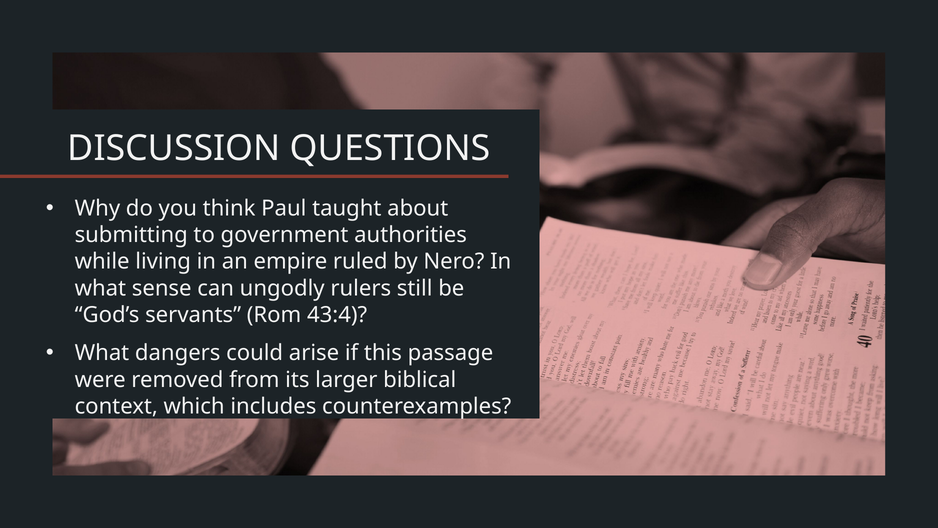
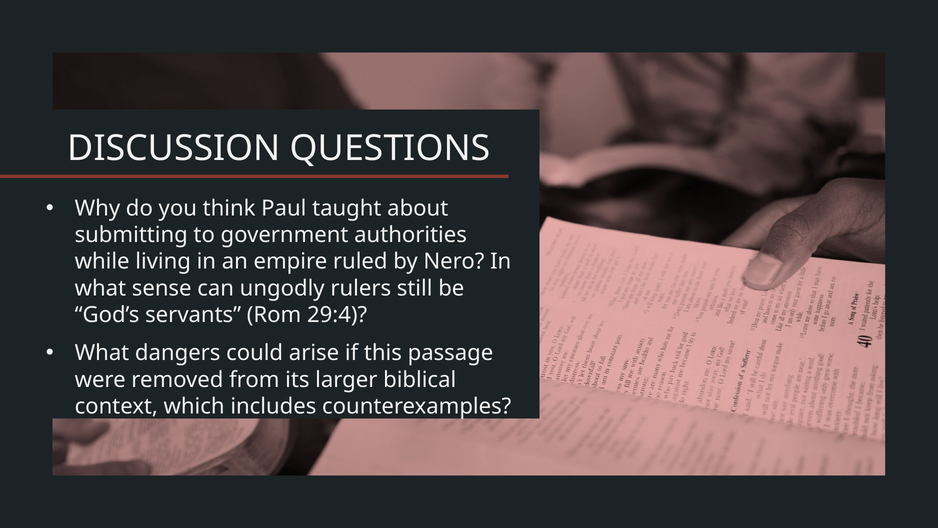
43:4: 43:4 -> 29:4 (337, 315)
